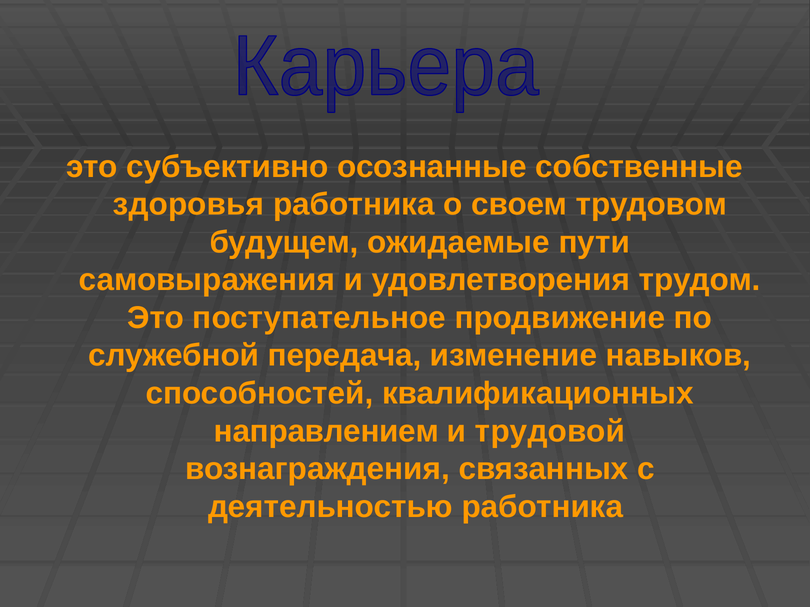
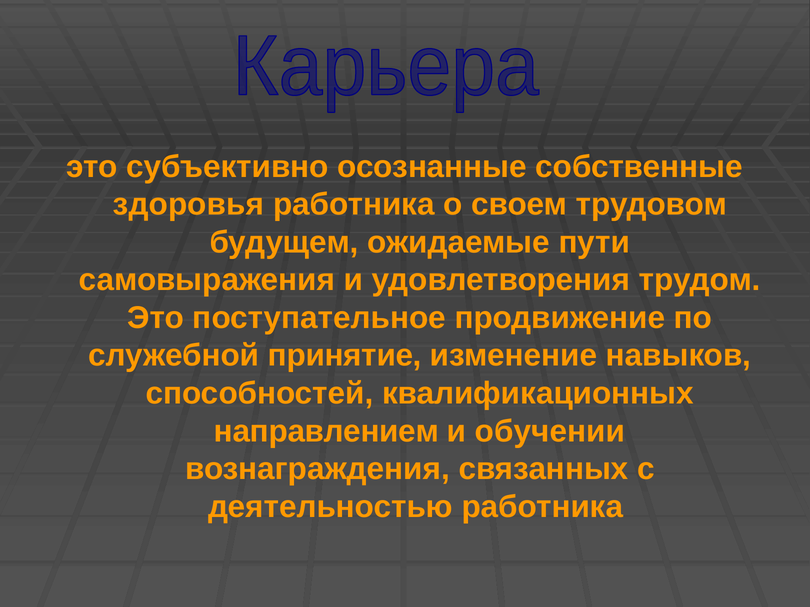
передача: передача -> принятие (345, 356)
трудовой: трудовой -> обучении (550, 432)
